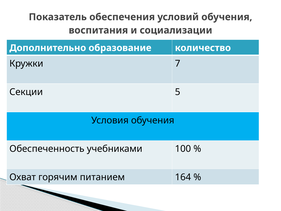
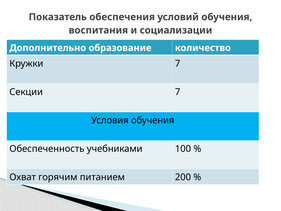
Секции 5: 5 -> 7 (178, 92)
164: 164 -> 200 (183, 177)
